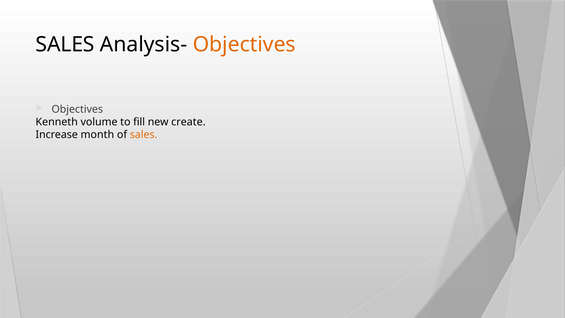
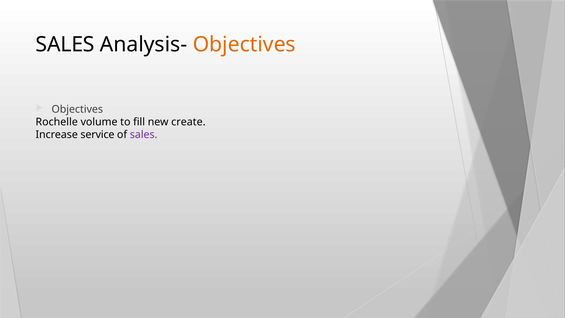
Kenneth: Kenneth -> Rochelle (57, 122)
month: month -> service (97, 135)
sales colour: orange -> purple (144, 135)
